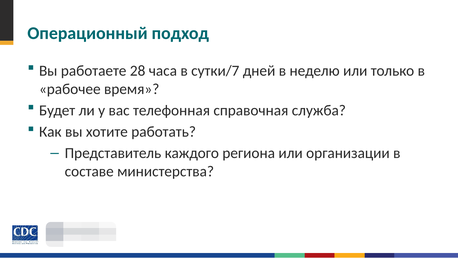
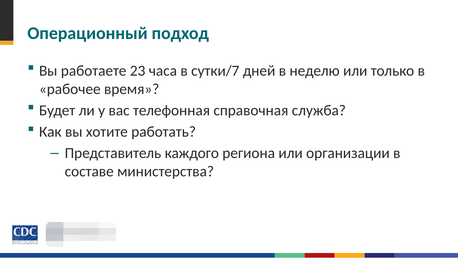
28: 28 -> 23 (138, 71)
